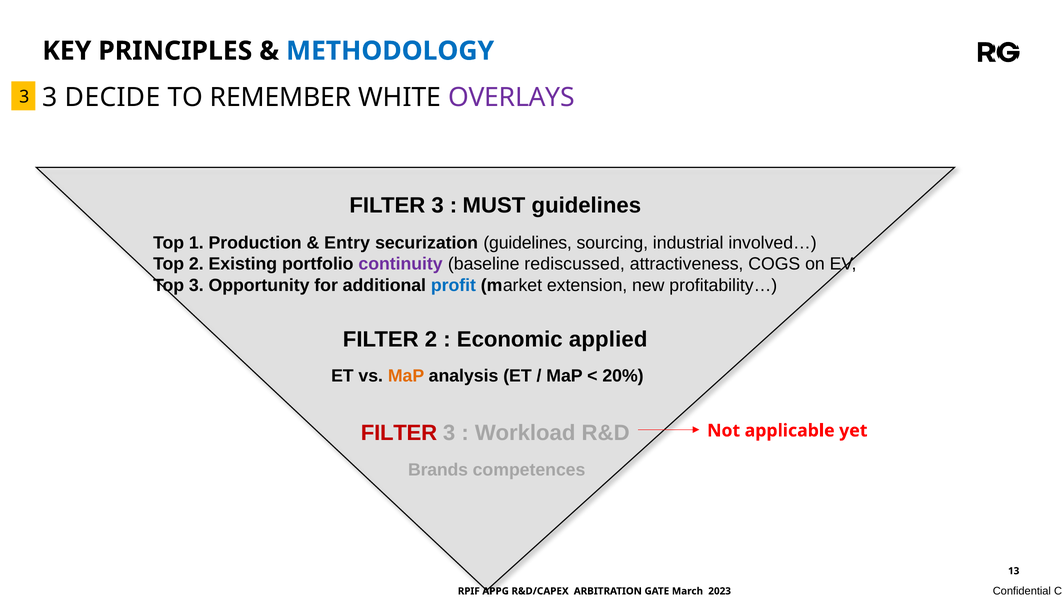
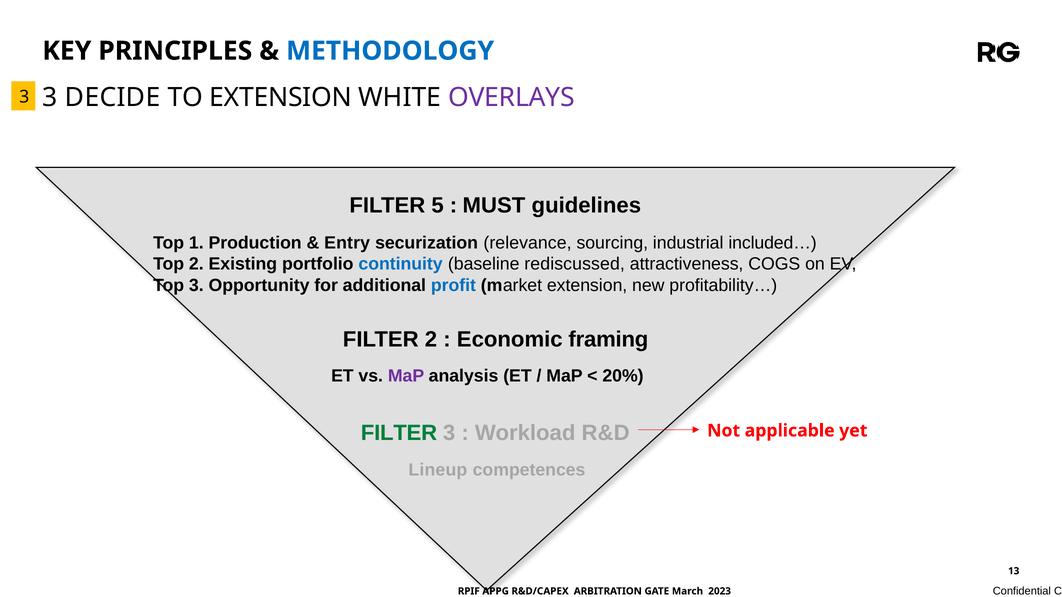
TO REMEMBER: REMEMBER -> EXTENSION (281, 98)
3: 3 -> 5 (438, 206)
securization guidelines: guidelines -> relevance (528, 243)
involved…: involved… -> included… (773, 243)
continuity colour: purple -> blue (401, 264)
applied: applied -> framing (608, 339)
MaP colour: orange -> purple (406, 376)
FILTER colour: red -> green (399, 433)
Brands: Brands -> Lineup (438, 470)
